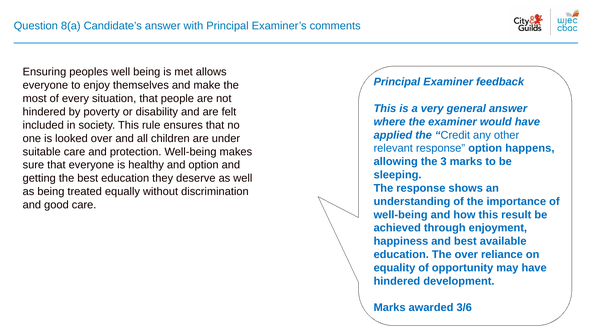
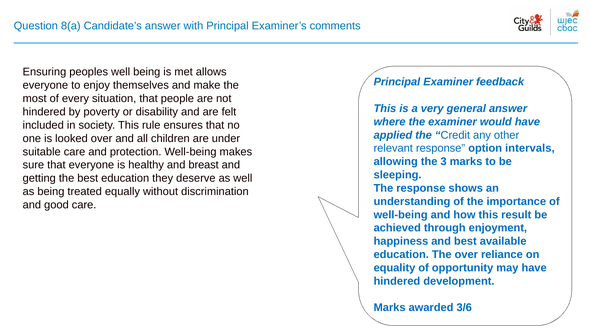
happens: happens -> intervals (530, 148)
and option: option -> breast (204, 165)
